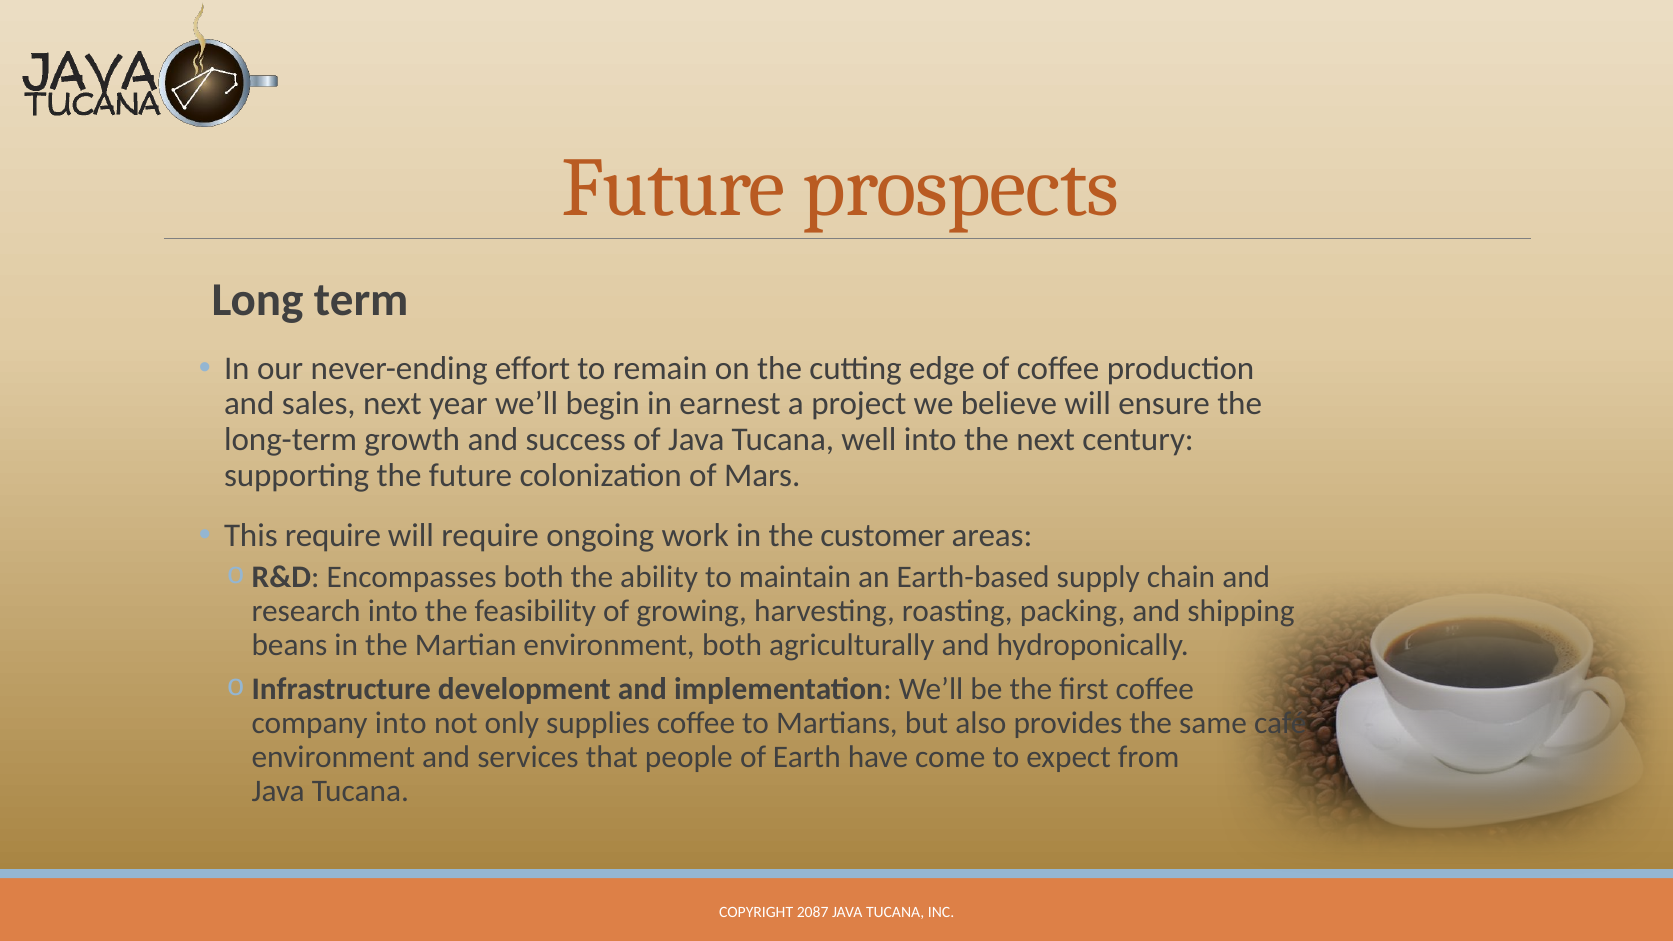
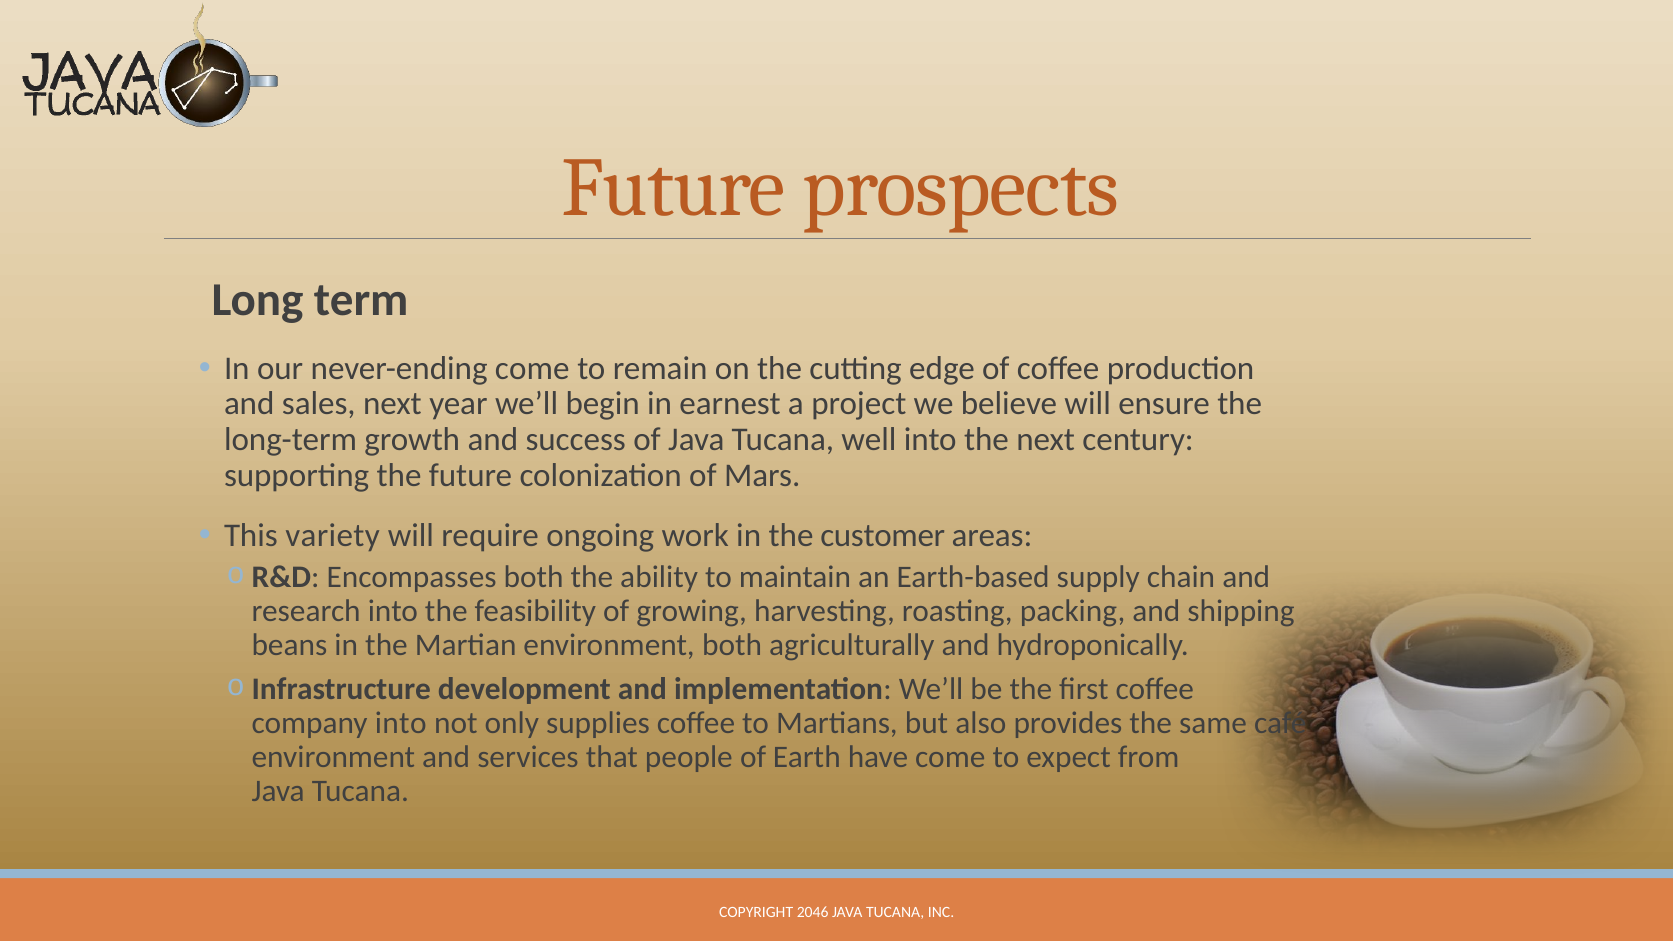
never-ending effort: effort -> come (532, 368)
This require: require -> variety (333, 536)
2087: 2087 -> 2046 (813, 912)
